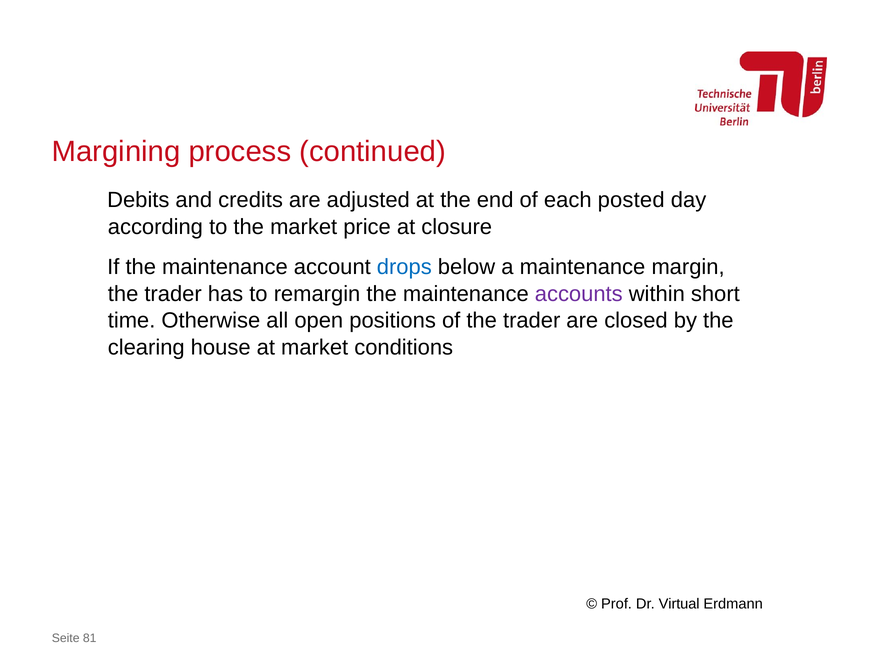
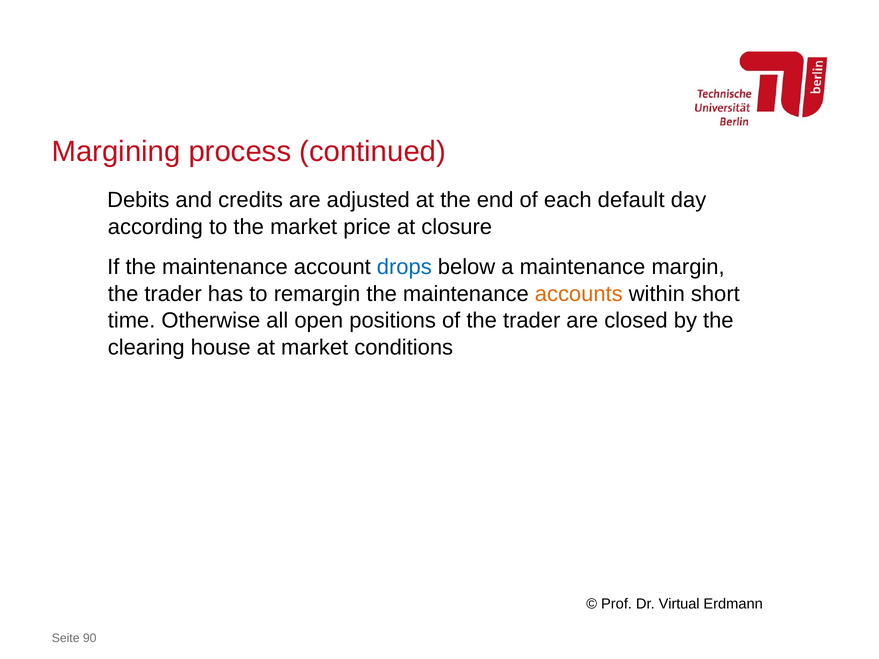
posted: posted -> default (631, 200)
accounts colour: purple -> orange (579, 294)
81: 81 -> 90 (90, 639)
